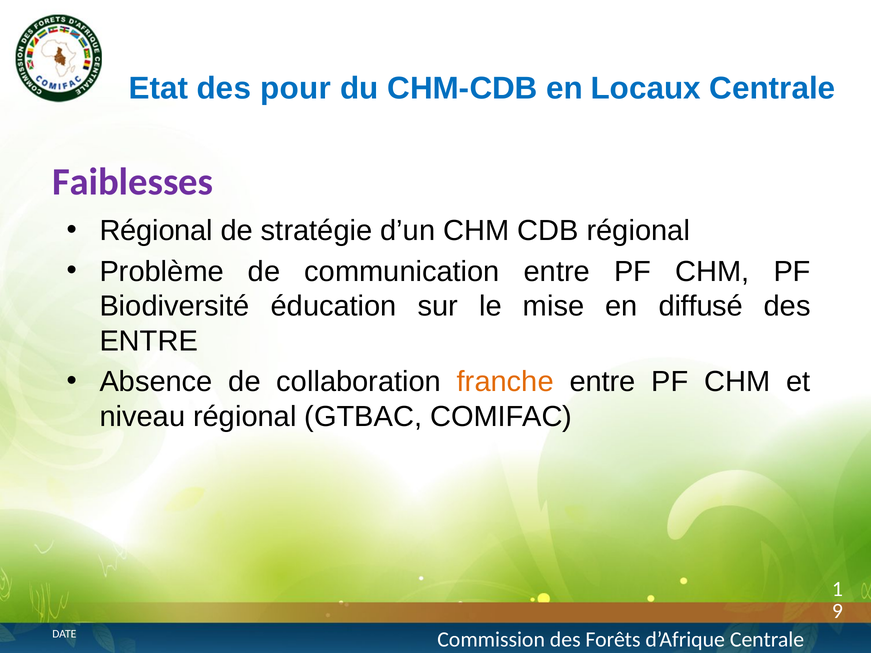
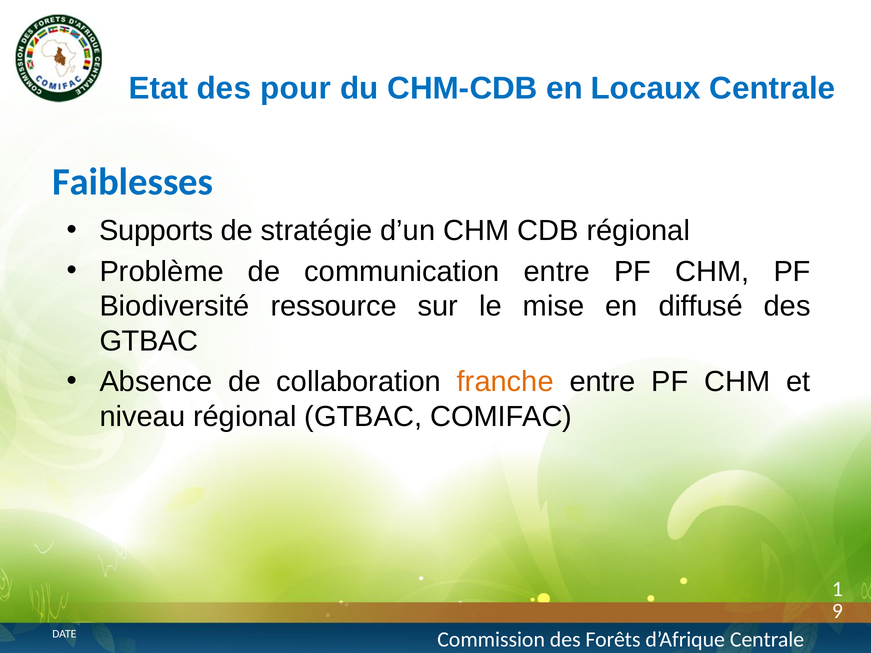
Faiblesses colour: purple -> blue (133, 182)
Régional: Régional -> Supports (156, 231)
éducation: éducation -> ressource (334, 306)
ENTRE: ENTRE -> GTBAC (149, 341)
